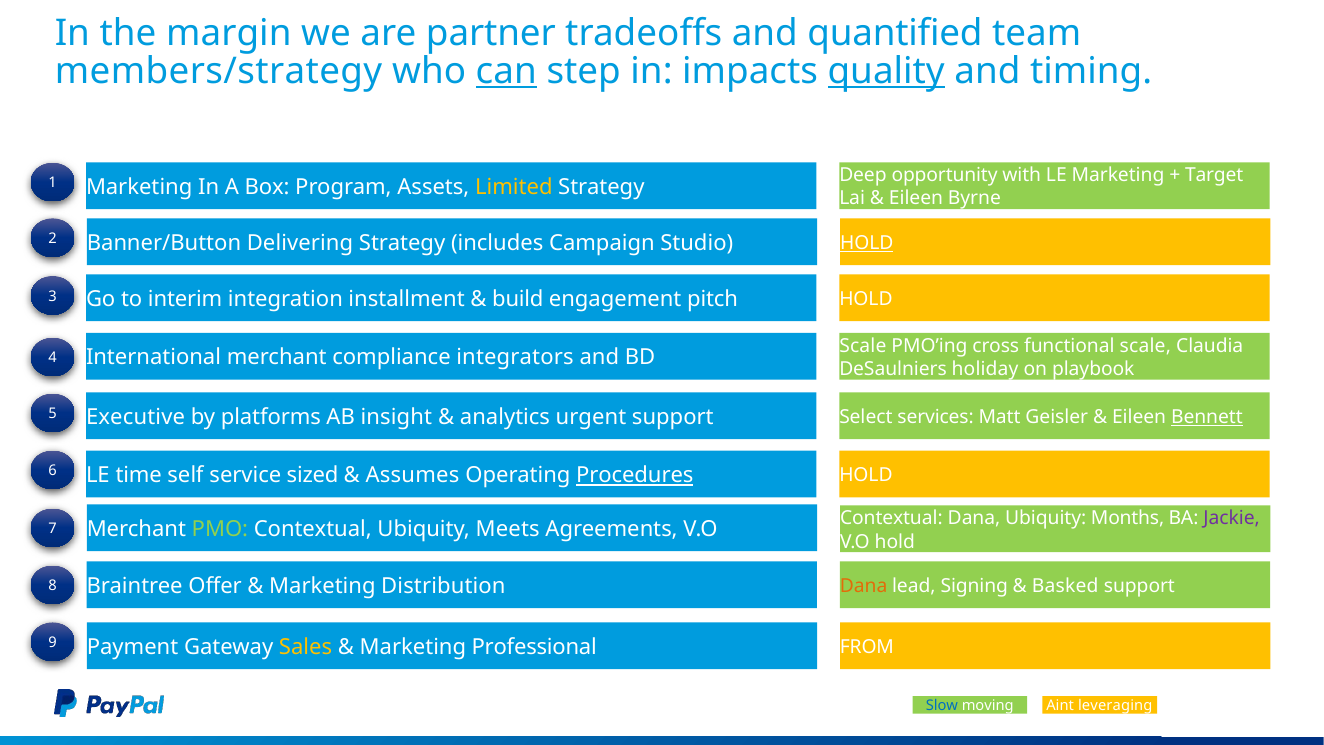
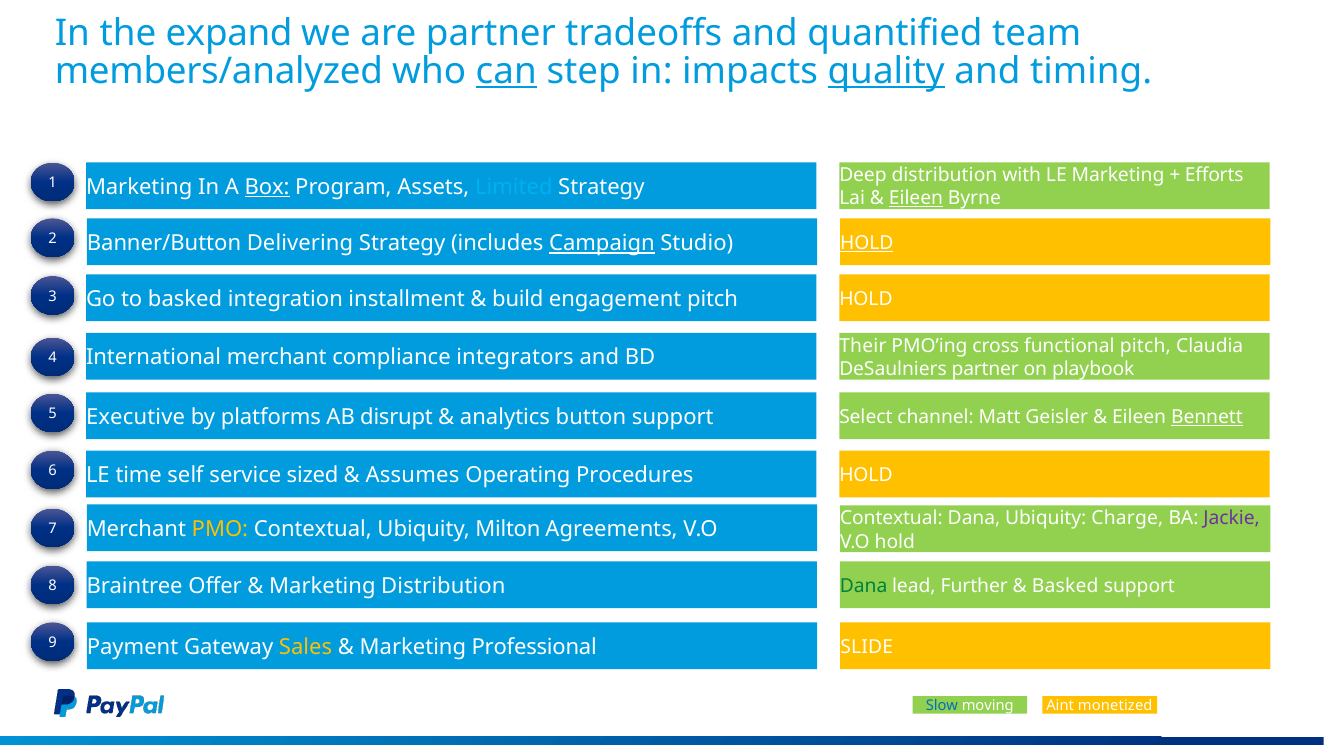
margin: margin -> expand (229, 34)
members/strategy: members/strategy -> members/analyzed (219, 71)
Deep opportunity: opportunity -> distribution (944, 175)
Target: Target -> Efforts (1214, 175)
Box underline: none -> present (267, 187)
Limited colour: yellow -> light blue (514, 187)
Eileen underline: none -> present (916, 199)
Campaign underline: none -> present (602, 243)
to interim: interim -> basked (185, 299)
Scale: Scale -> Their (863, 346)
functional scale: scale -> pitch (1145, 346)
DeSaulniers holiday: holiday -> partner (985, 369)
insight: insight -> disrupt (397, 417)
urgent: urgent -> button (591, 417)
services: services -> channel (936, 417)
Procedures underline: present -> none (635, 475)
Months: Months -> Charge (1127, 518)
PMO colour: light green -> yellow (220, 529)
Meets: Meets -> Milton (508, 529)
Dana colour: orange -> green (864, 586)
Signing: Signing -> Further (974, 586)
FROM: FROM -> SLIDE (867, 647)
leveraging: leveraging -> monetized (1115, 706)
